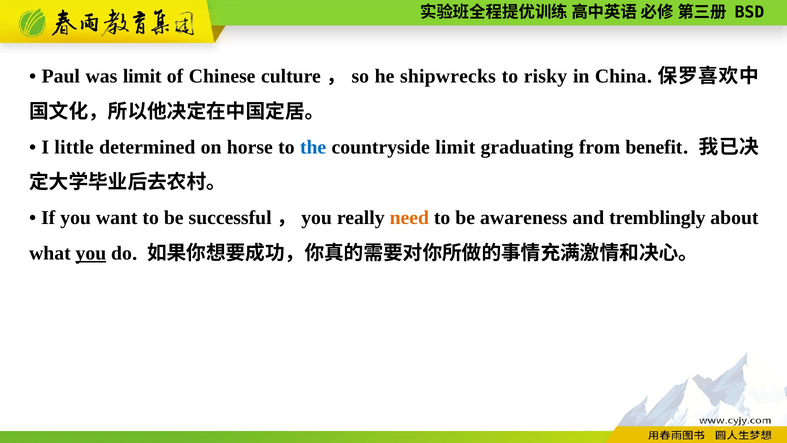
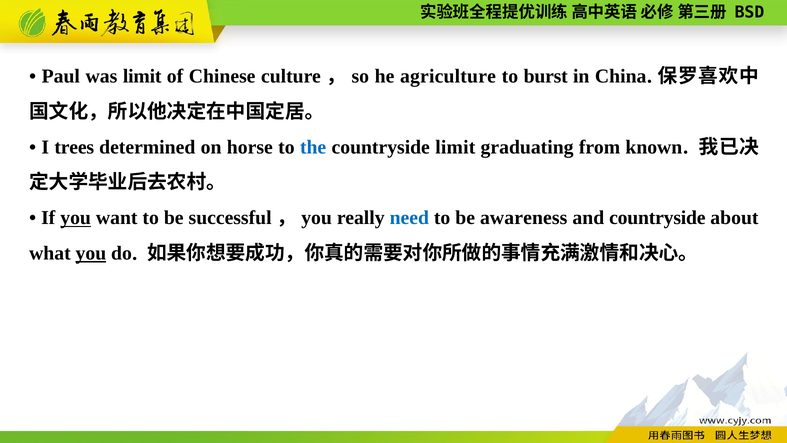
shipwrecks: shipwrecks -> agriculture (448, 76)
risky: risky -> burst (546, 76)
little: little -> trees (74, 147)
benefit: benefit -> known (654, 147)
you underline: none -> present (76, 218)
need colour: orange -> blue (409, 218)
and tremblingly: tremblingly -> countryside (657, 218)
